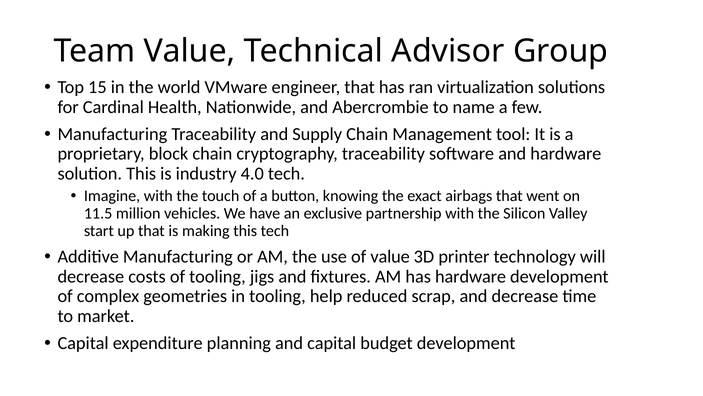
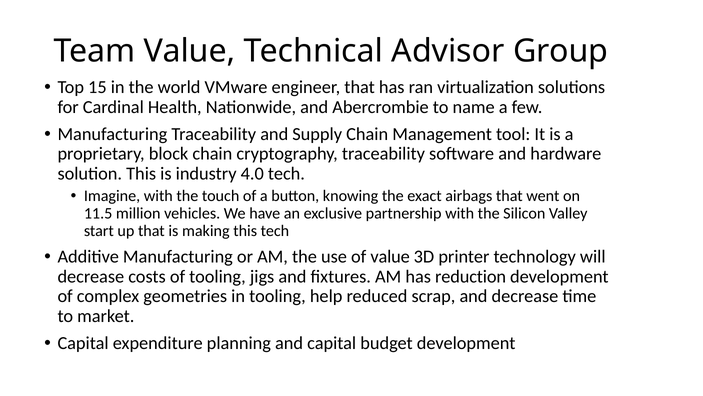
has hardware: hardware -> reduction (471, 276)
